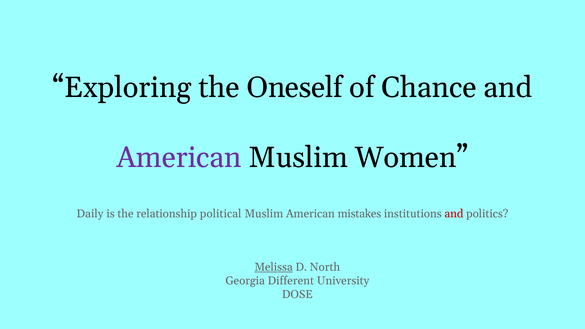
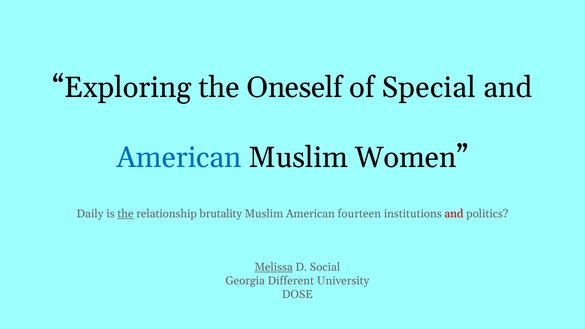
Chance: Chance -> Special (429, 87)
American colour: purple -> blue (179, 158)
the underline: none -> present (125, 214)
political: political -> brutality (221, 214)
mistakes: mistakes -> fourteen (359, 214)
North: North -> Social (325, 267)
